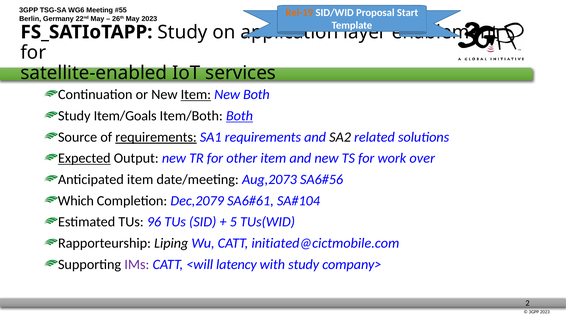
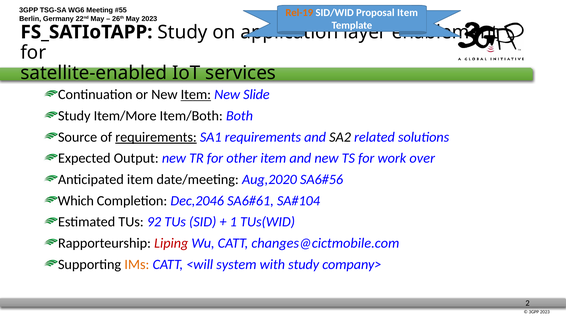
Start: Start -> Item (408, 13)
New Both: Both -> Slide (256, 94)
Item/Goals: Item/Goals -> Item/More (125, 116)
Both underline: present -> none (239, 116)
Expected underline: present -> none (84, 158)
Aug,2073: Aug,2073 -> Aug,2020 (269, 179)
Dec,2079: Dec,2079 -> Dec,2046 (197, 200)
96: 96 -> 92 (154, 221)
5: 5 -> 1 (233, 221)
Liping colour: black -> red (171, 243)
initiated@cictmobile.com: initiated@cictmobile.com -> changes@cictmobile.com (325, 243)
IMs colour: purple -> orange (137, 264)
latency: latency -> system (236, 264)
